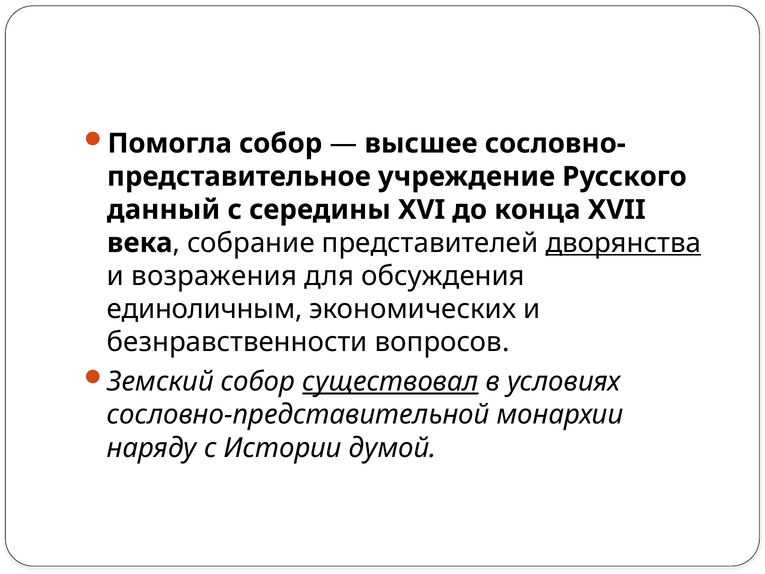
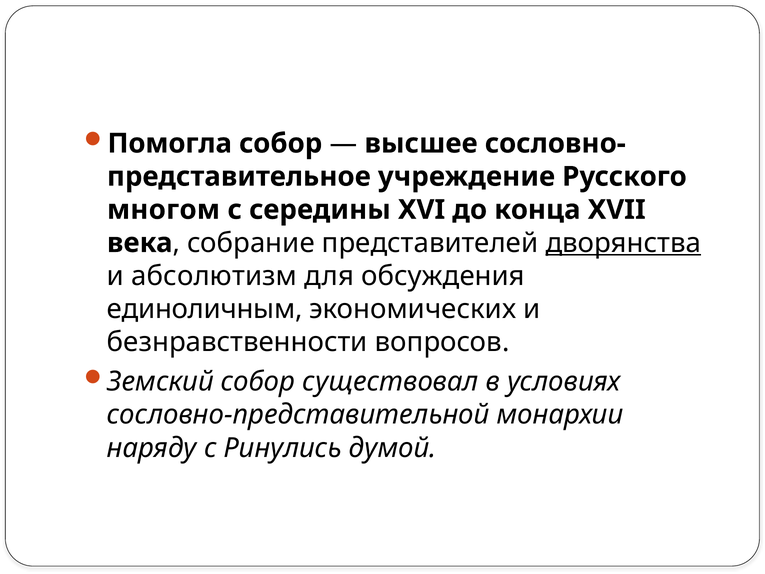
данный: данный -> многом (163, 210)
возражения: возражения -> абсолютизм (214, 276)
существовал underline: present -> none (390, 381)
Истории: Истории -> Ринулись (283, 448)
